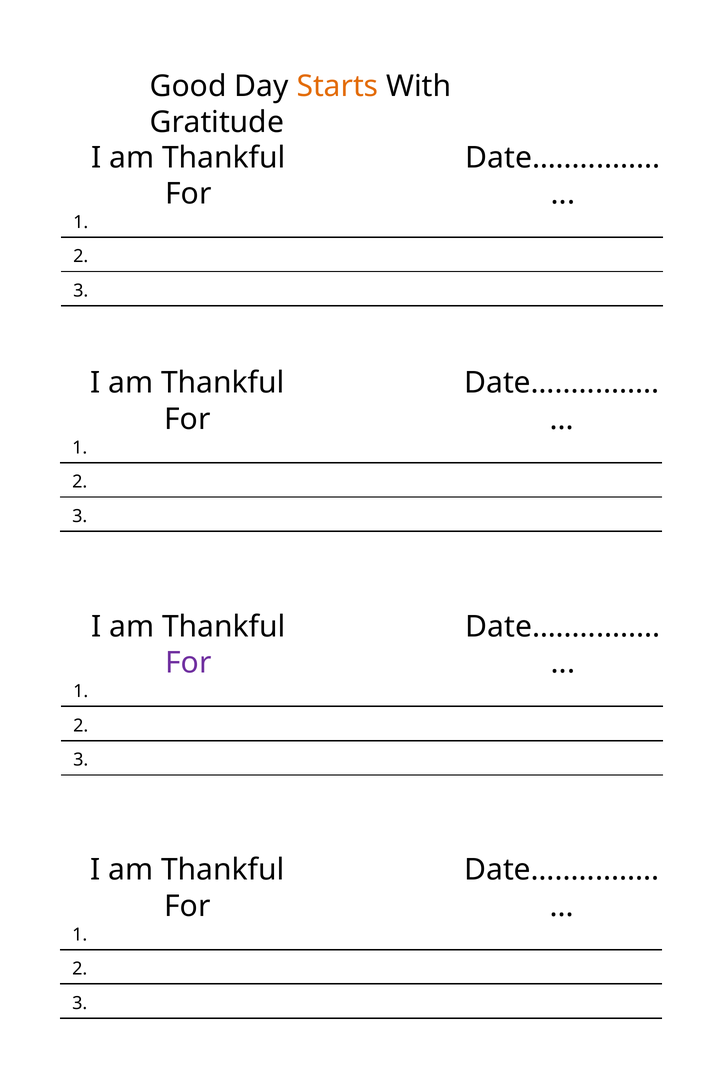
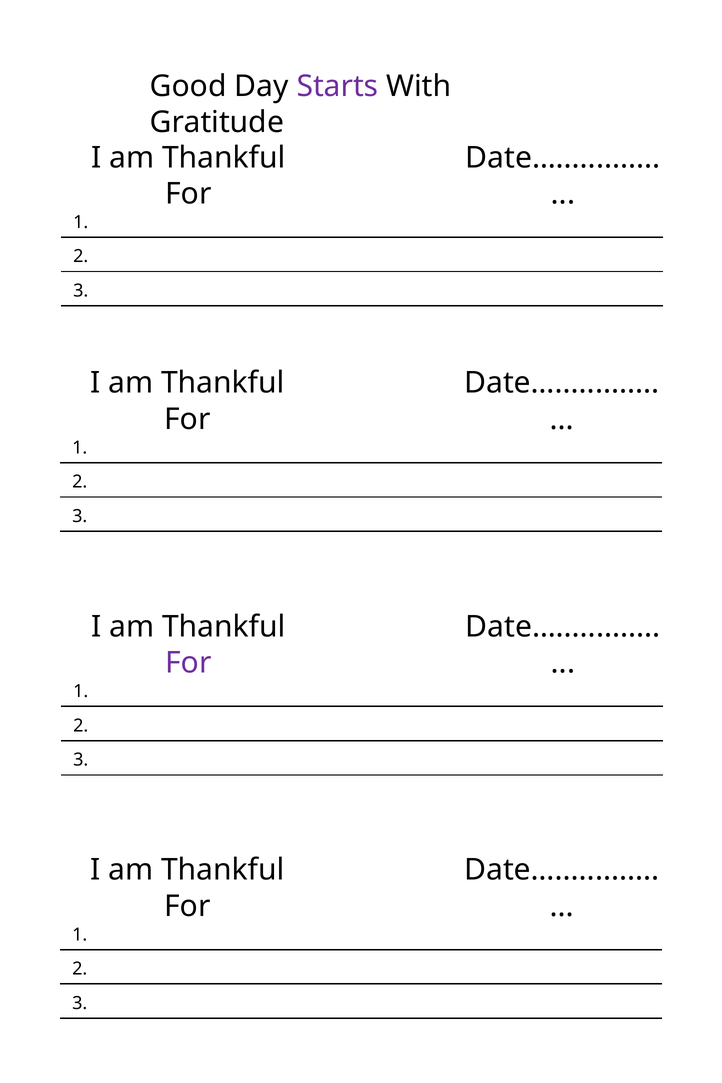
Starts colour: orange -> purple (337, 86)
